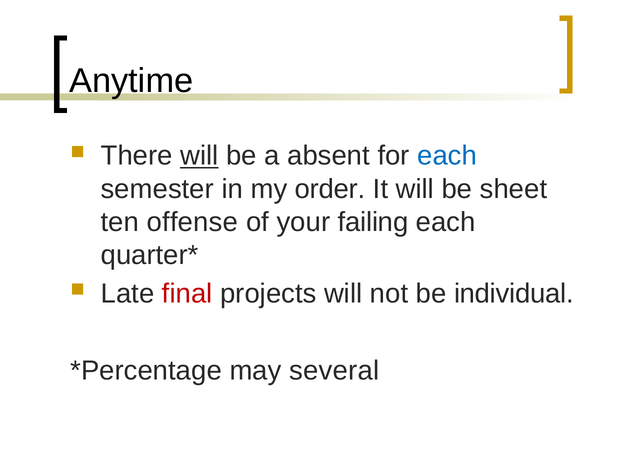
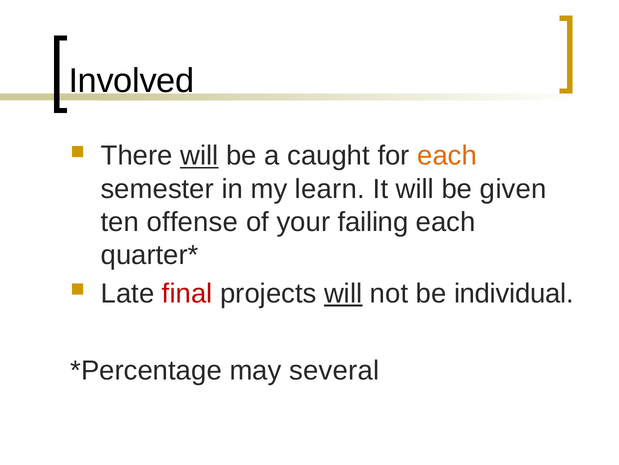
Anytime: Anytime -> Involved (131, 81)
absent: absent -> caught (329, 156)
each colour: blue -> orange (447, 156)
order: order -> learn (330, 189)
sheet: sheet -> given (513, 189)
will underline: none -> present (343, 293)
